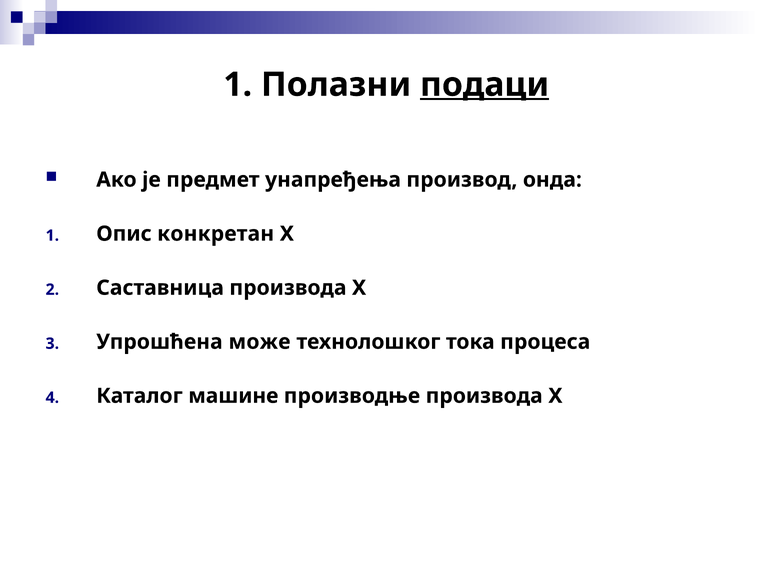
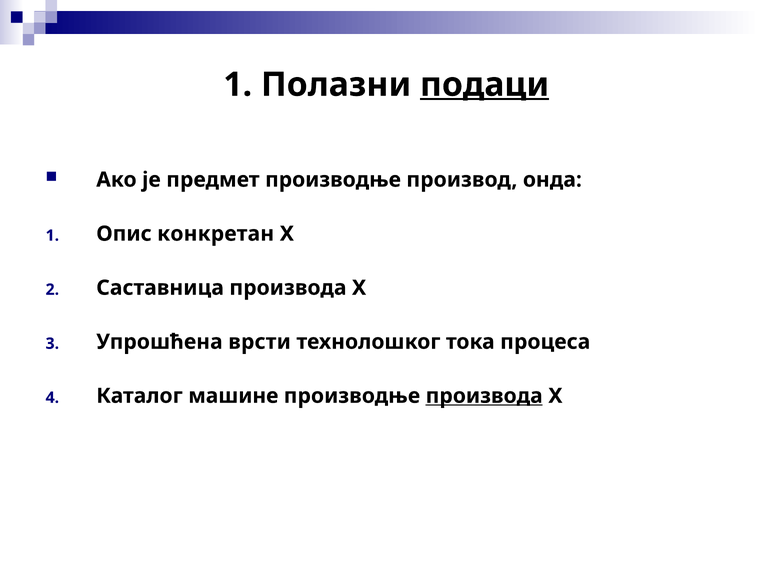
предмет унапређења: унапређења -> производње (333, 180)
може: може -> врсти (260, 342)
производа underline: none -> present (484, 396)
